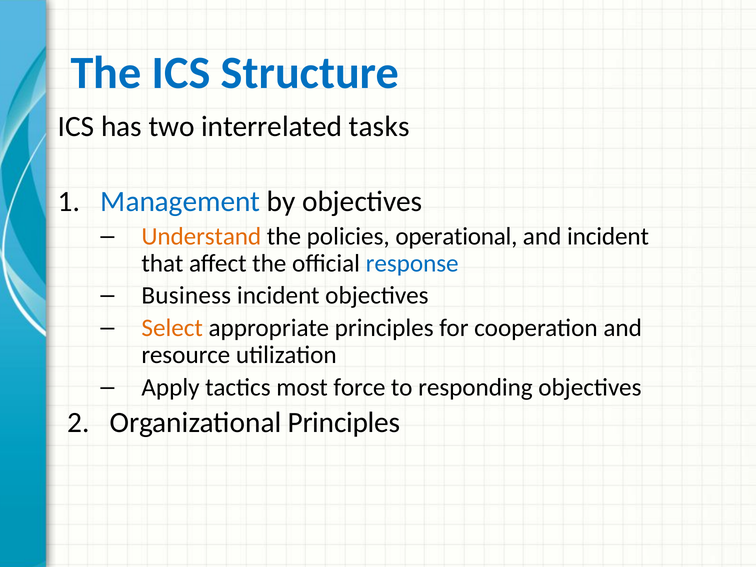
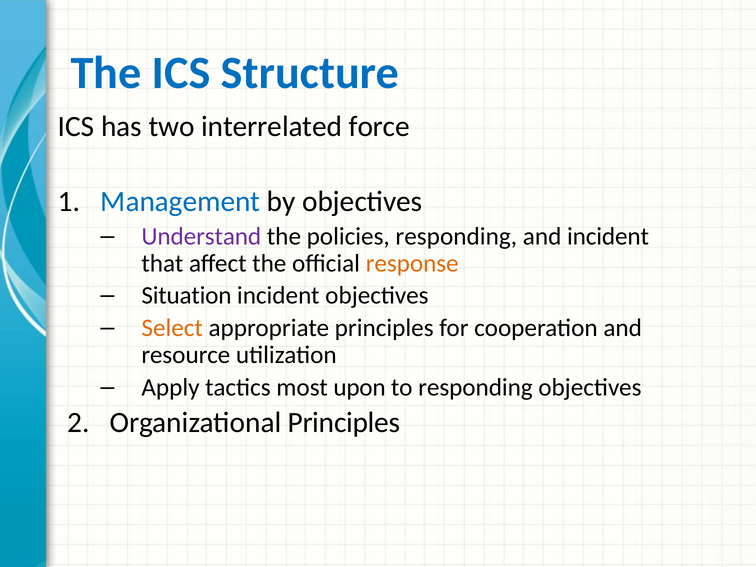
tasks: tasks -> force (379, 127)
Understand colour: orange -> purple (201, 236)
policies operational: operational -> responding (456, 236)
response colour: blue -> orange (412, 263)
Business: Business -> Situation (186, 296)
force: force -> upon (360, 387)
